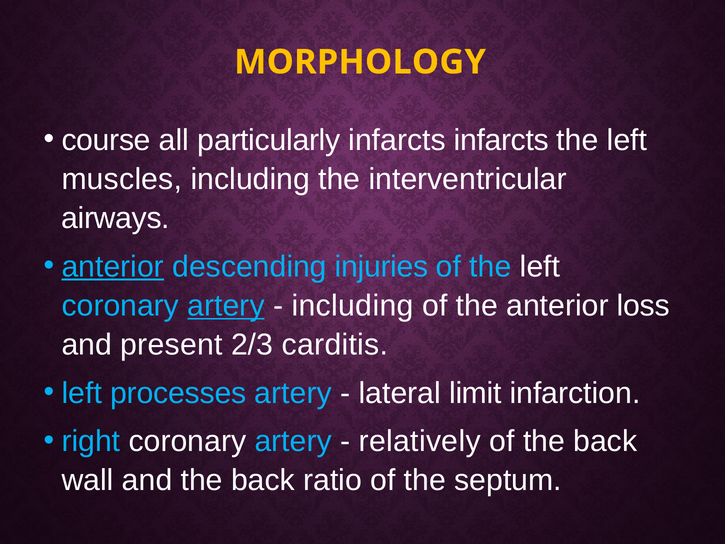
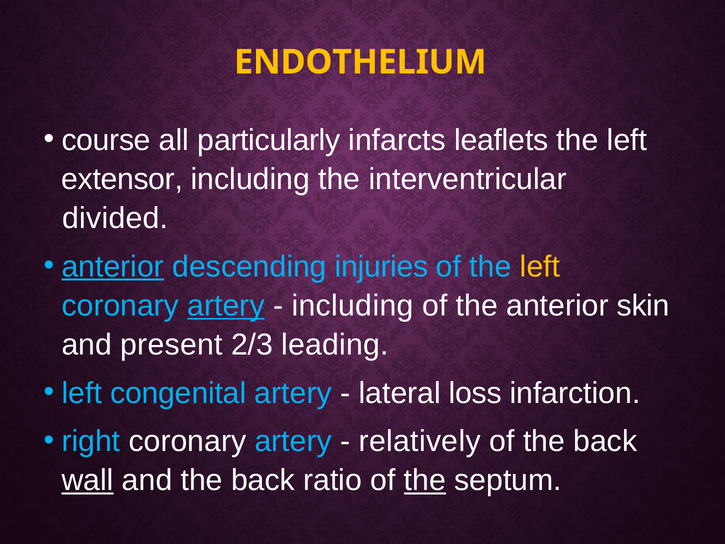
MORPHOLOGY: MORPHOLOGY -> ENDOTHELIUM (360, 62)
infarcts infarcts: infarcts -> leaflets (501, 140)
muscles: muscles -> extensor (122, 179)
airways: airways -> divided (115, 218)
left colour: white -> yellow (540, 266)
loss: loss -> skin (643, 306)
carditis: carditis -> leading (335, 345)
processes: processes -> congenital (178, 393)
limit: limit -> loss (475, 393)
wall underline: none -> present (88, 480)
the underline: none -> present (425, 480)
